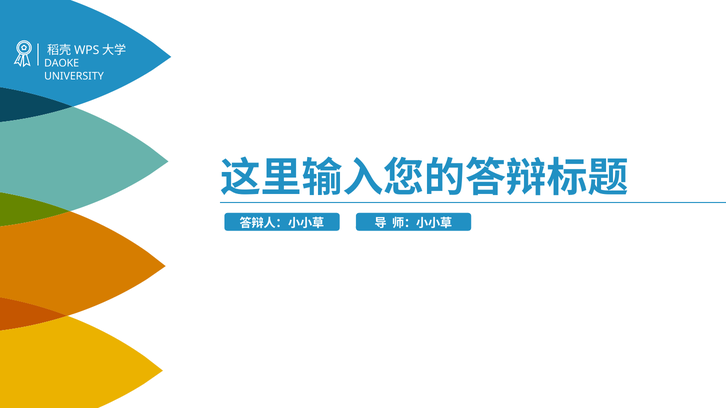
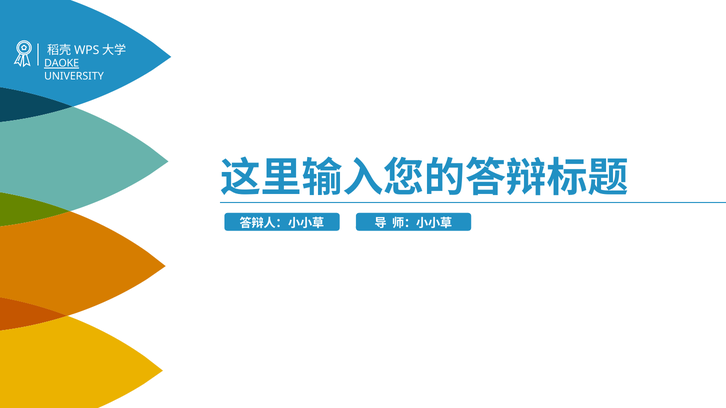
DAOKE underline: none -> present (62, 64)
